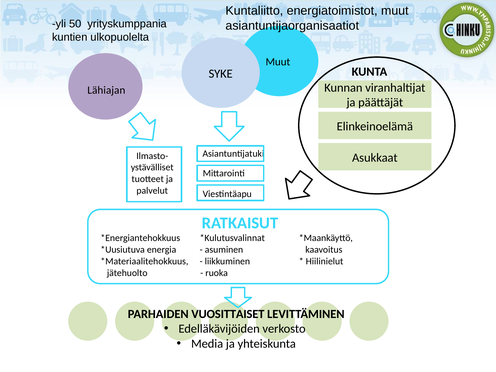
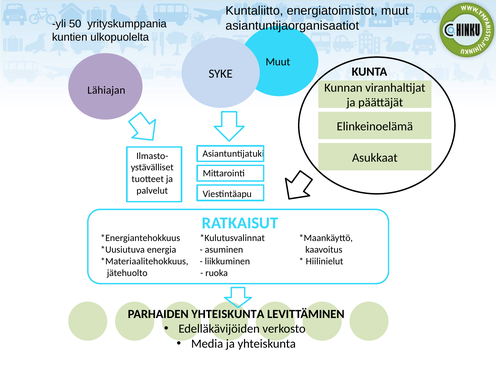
PARHAIDEN VUOSITTAISET: VUOSITTAISET -> YHTEISKUNTA (228, 314)
